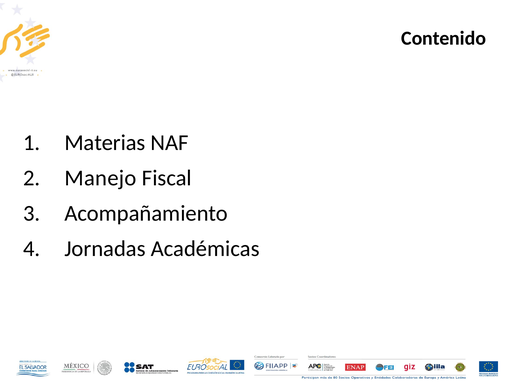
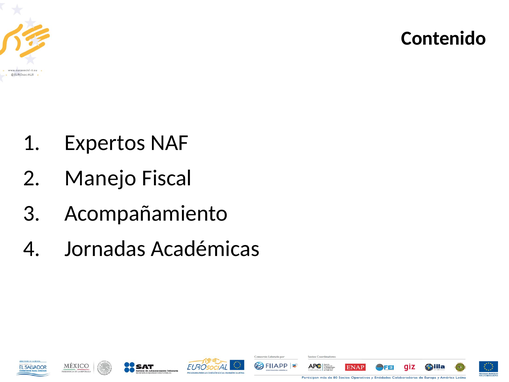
Materias: Materias -> Expertos (105, 143)
